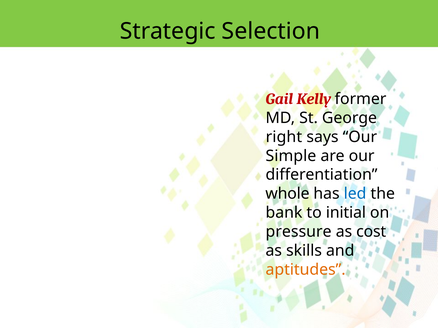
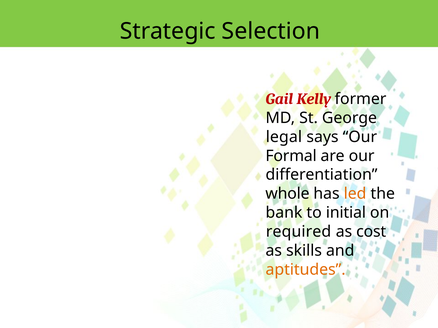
right: right -> legal (284, 137)
Simple: Simple -> Formal (291, 156)
led colour: blue -> orange (355, 194)
pressure: pressure -> required (299, 232)
